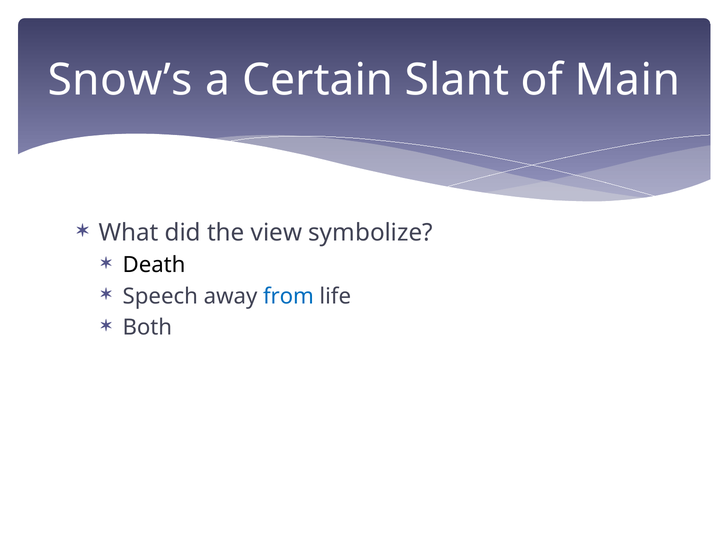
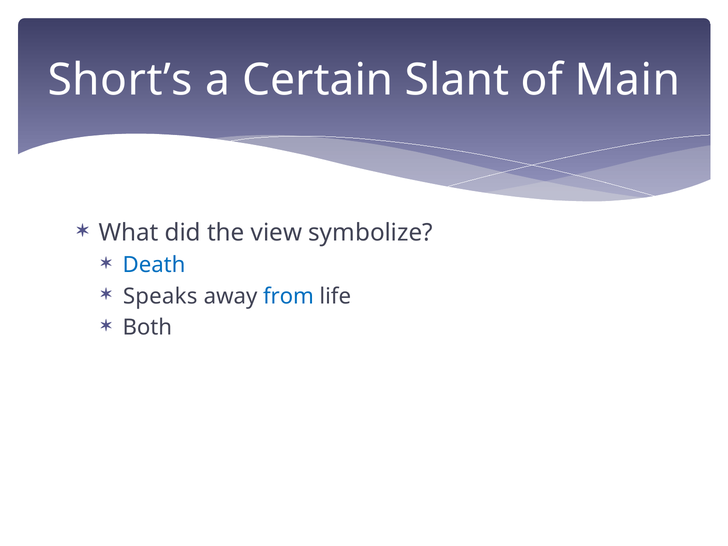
Snow’s: Snow’s -> Short’s (120, 80)
Death colour: black -> blue (154, 265)
Speech: Speech -> Speaks (160, 296)
